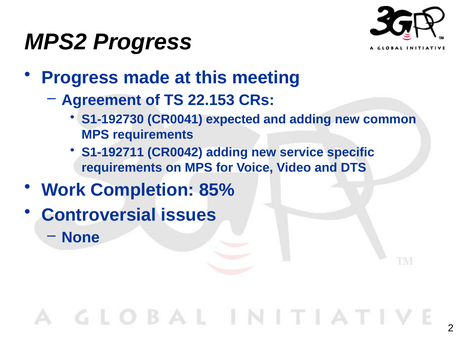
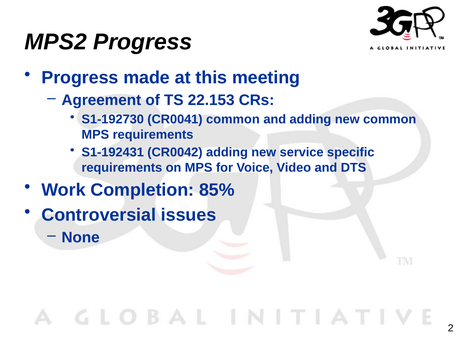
CR0041 expected: expected -> common (233, 120)
S1-192711: S1-192711 -> S1-192431 (113, 153)
